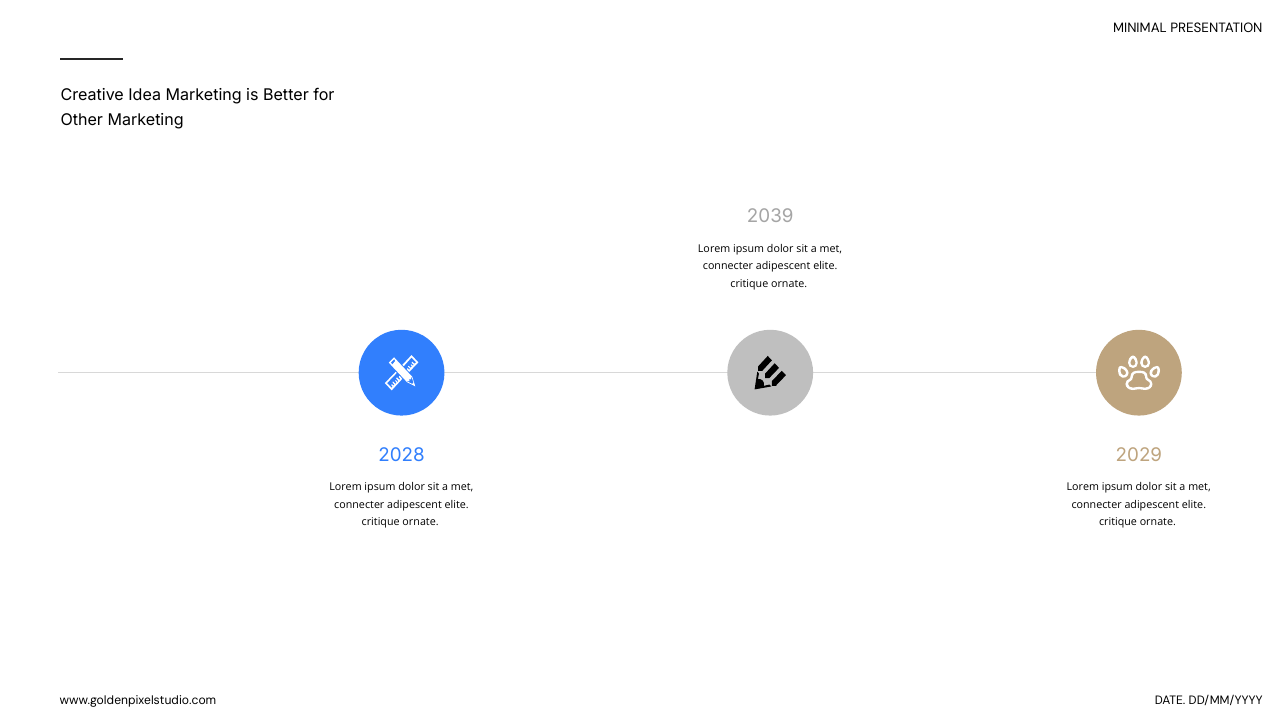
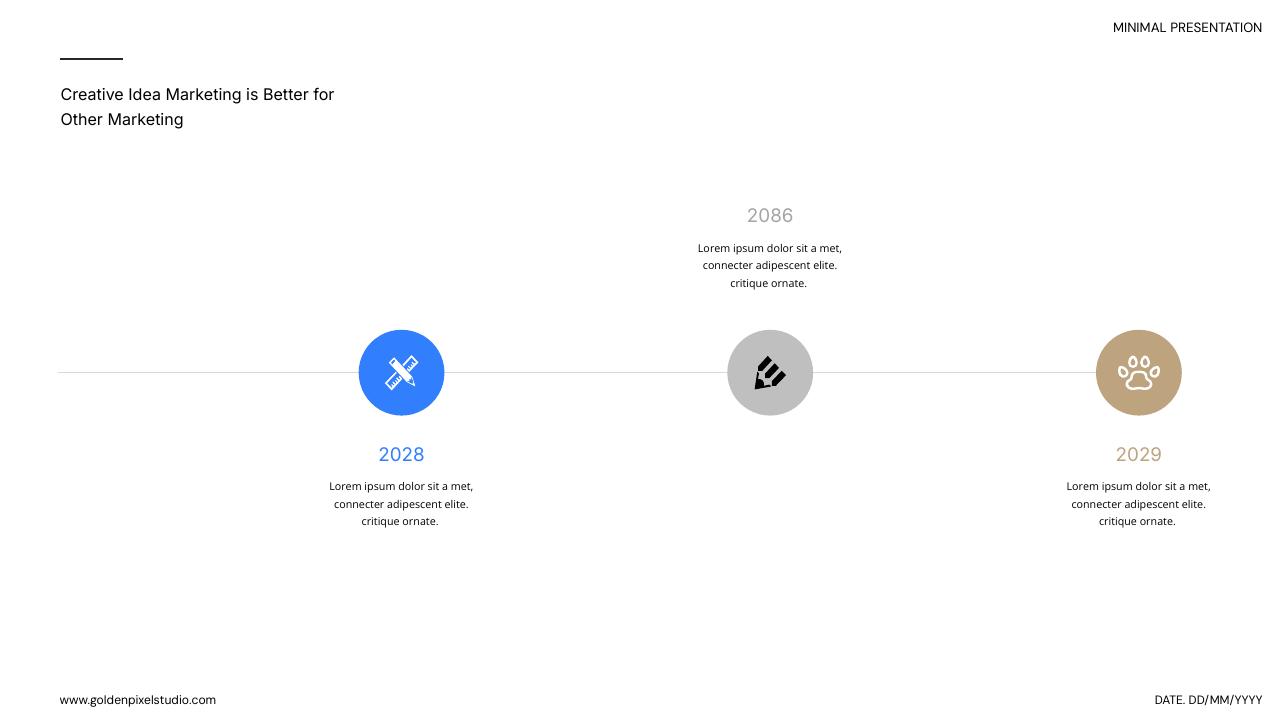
2039: 2039 -> 2086 (770, 216)
